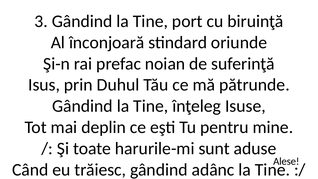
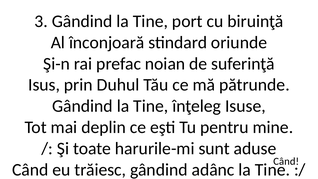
Alese: Alese -> Când (286, 161)
